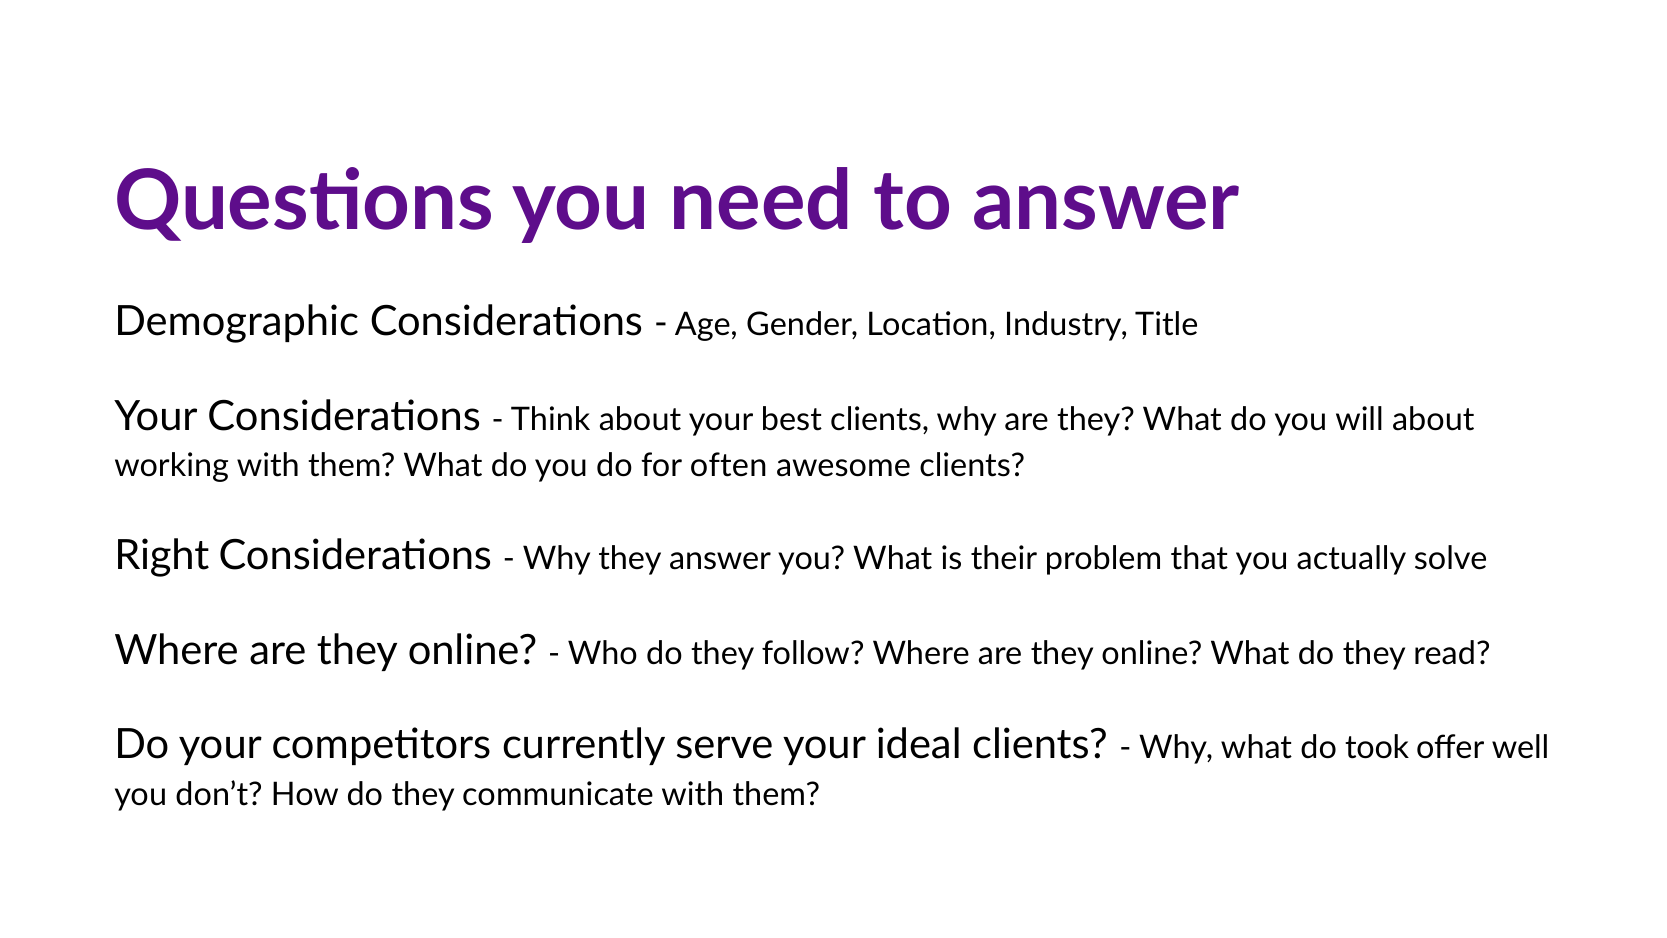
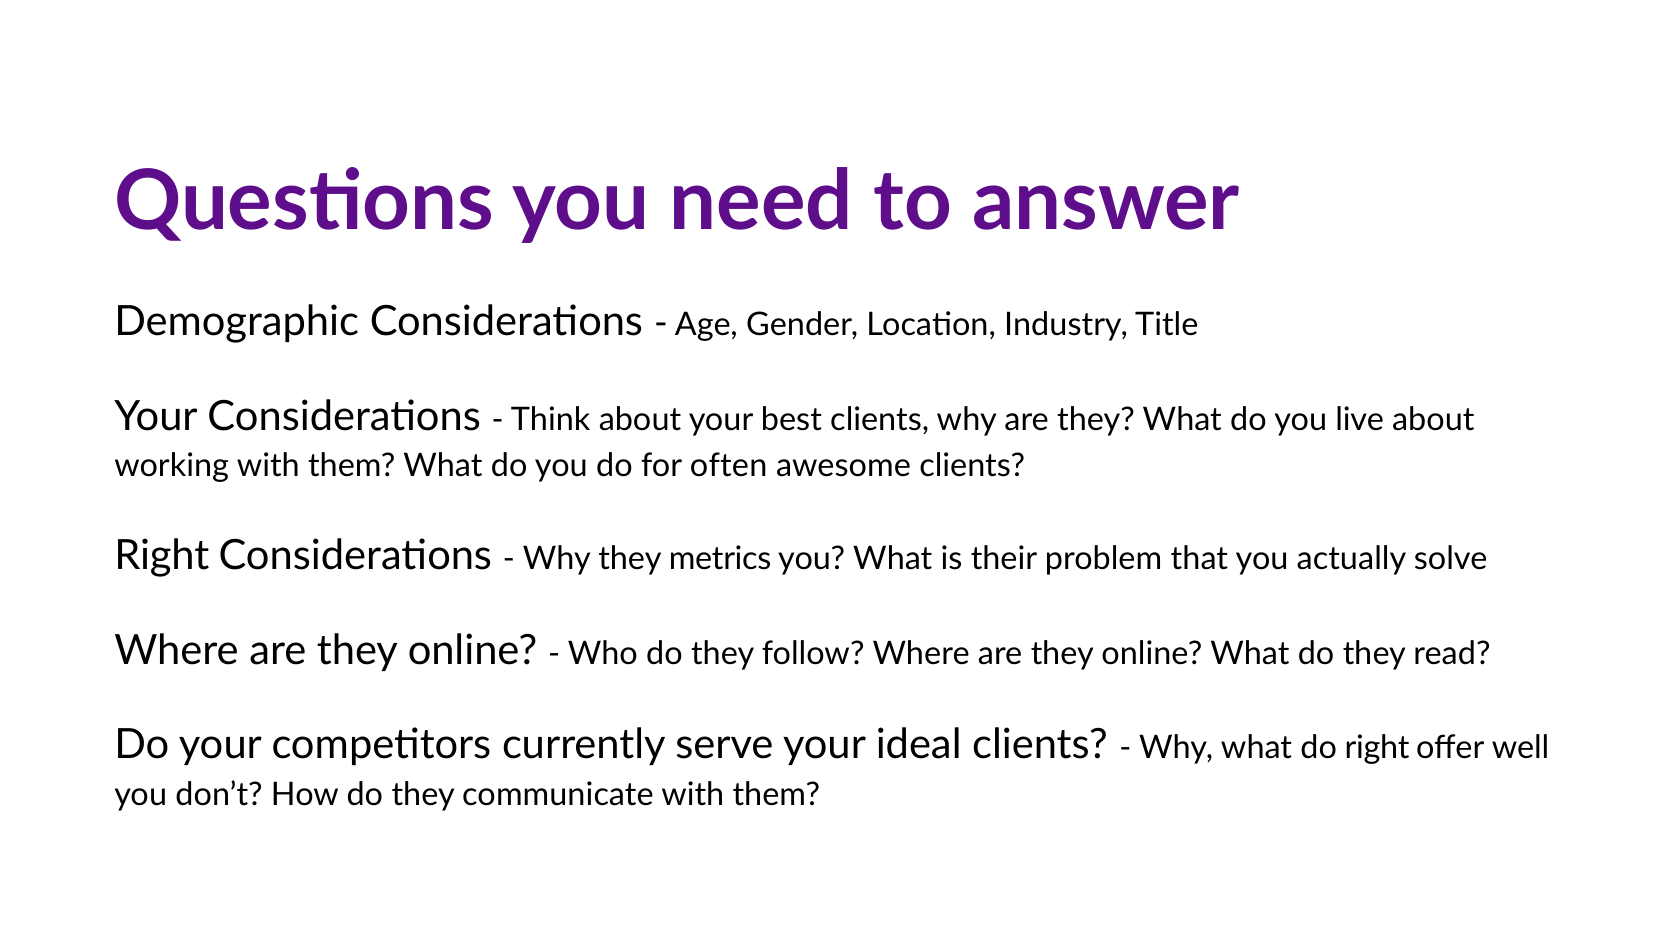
will: will -> live (1360, 420)
they answer: answer -> metrics (720, 559)
do took: took -> right (1377, 748)
